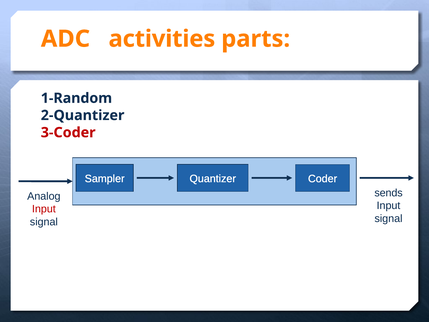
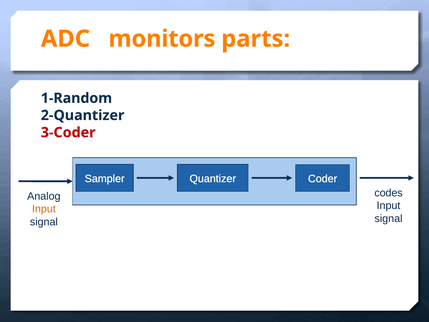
activities: activities -> monitors (162, 39)
sends: sends -> codes (389, 193)
Input colour: red -> orange (44, 209)
